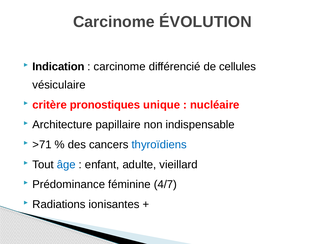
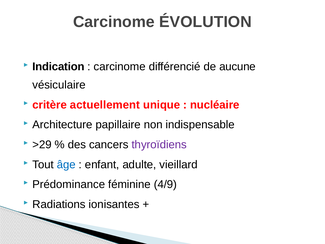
cellules: cellules -> aucune (237, 67)
pronostiques: pronostiques -> actuellement (105, 105)
>71: >71 -> >29 (42, 144)
thyroïdiens colour: blue -> purple (159, 144)
4/7: 4/7 -> 4/9 (165, 184)
